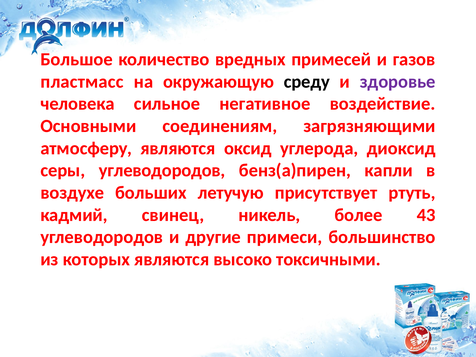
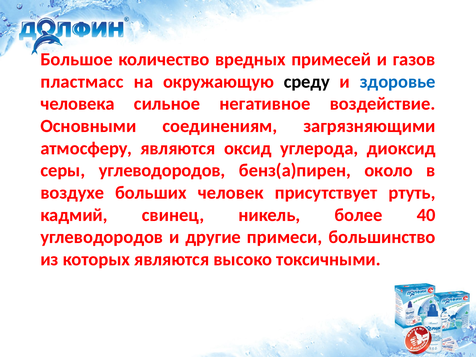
здоровье colour: purple -> blue (398, 82)
капли: капли -> около (389, 170)
летучую: летучую -> человек (231, 193)
43: 43 -> 40 (426, 215)
